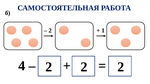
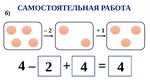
2: 2 -> 4 (121, 67)
2 2: 2 -> 4 (84, 67)
